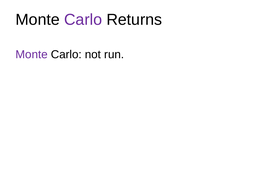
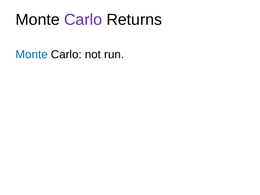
Monte colour: purple -> blue (32, 55)
